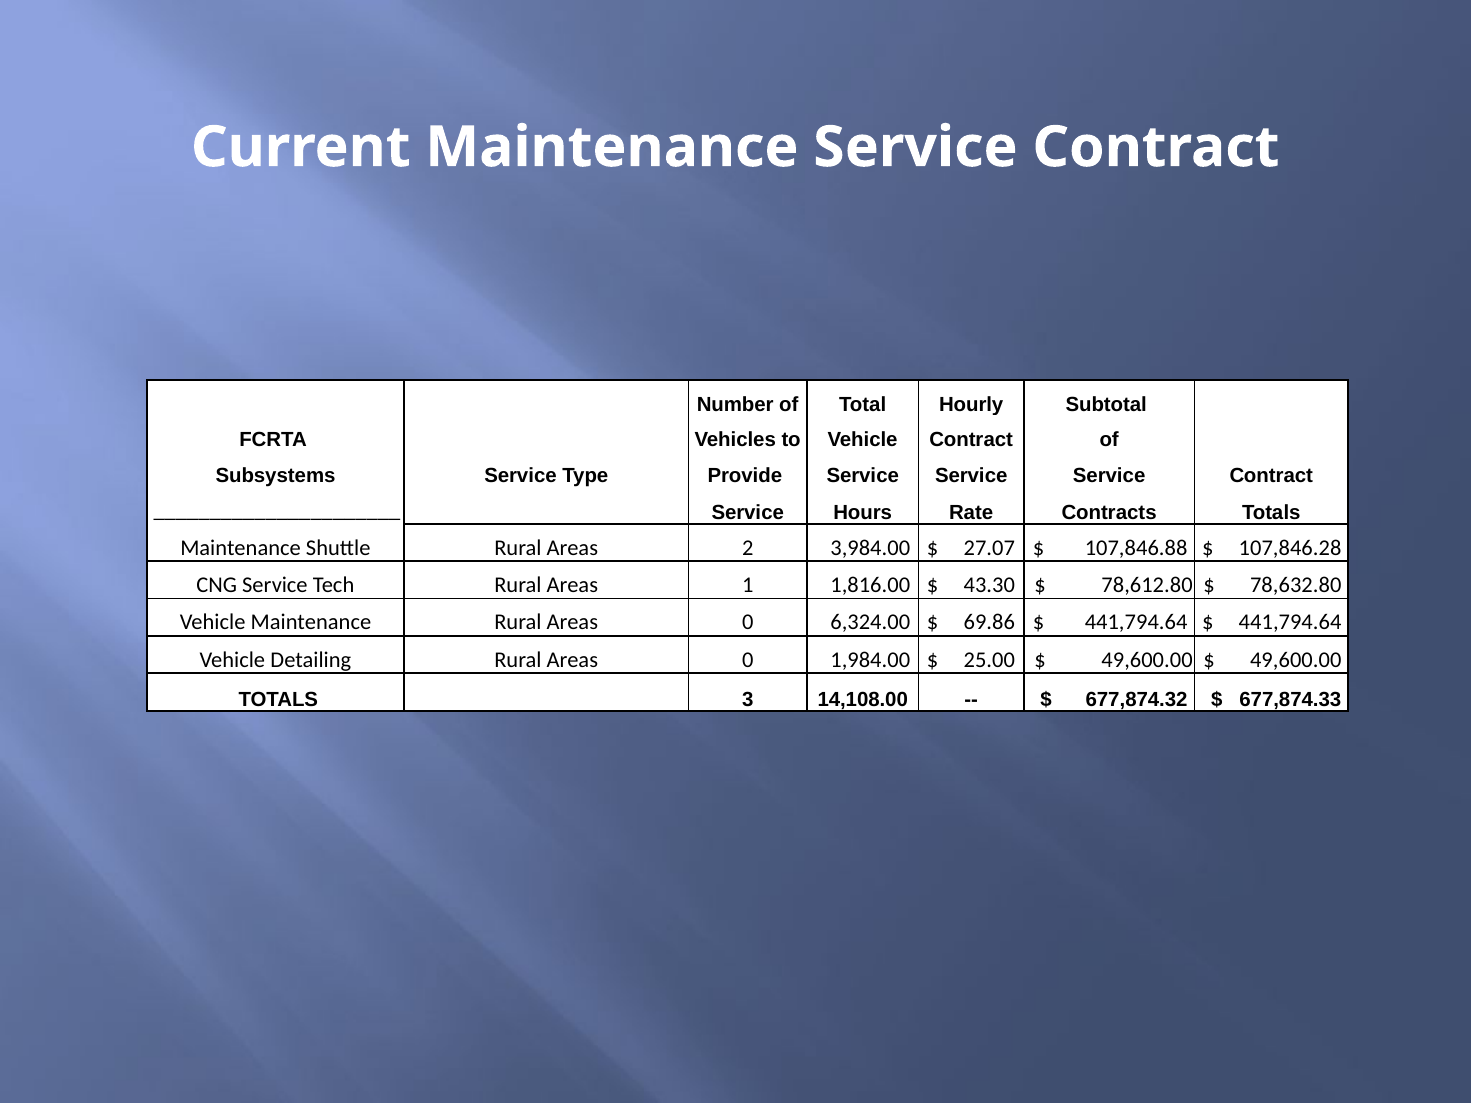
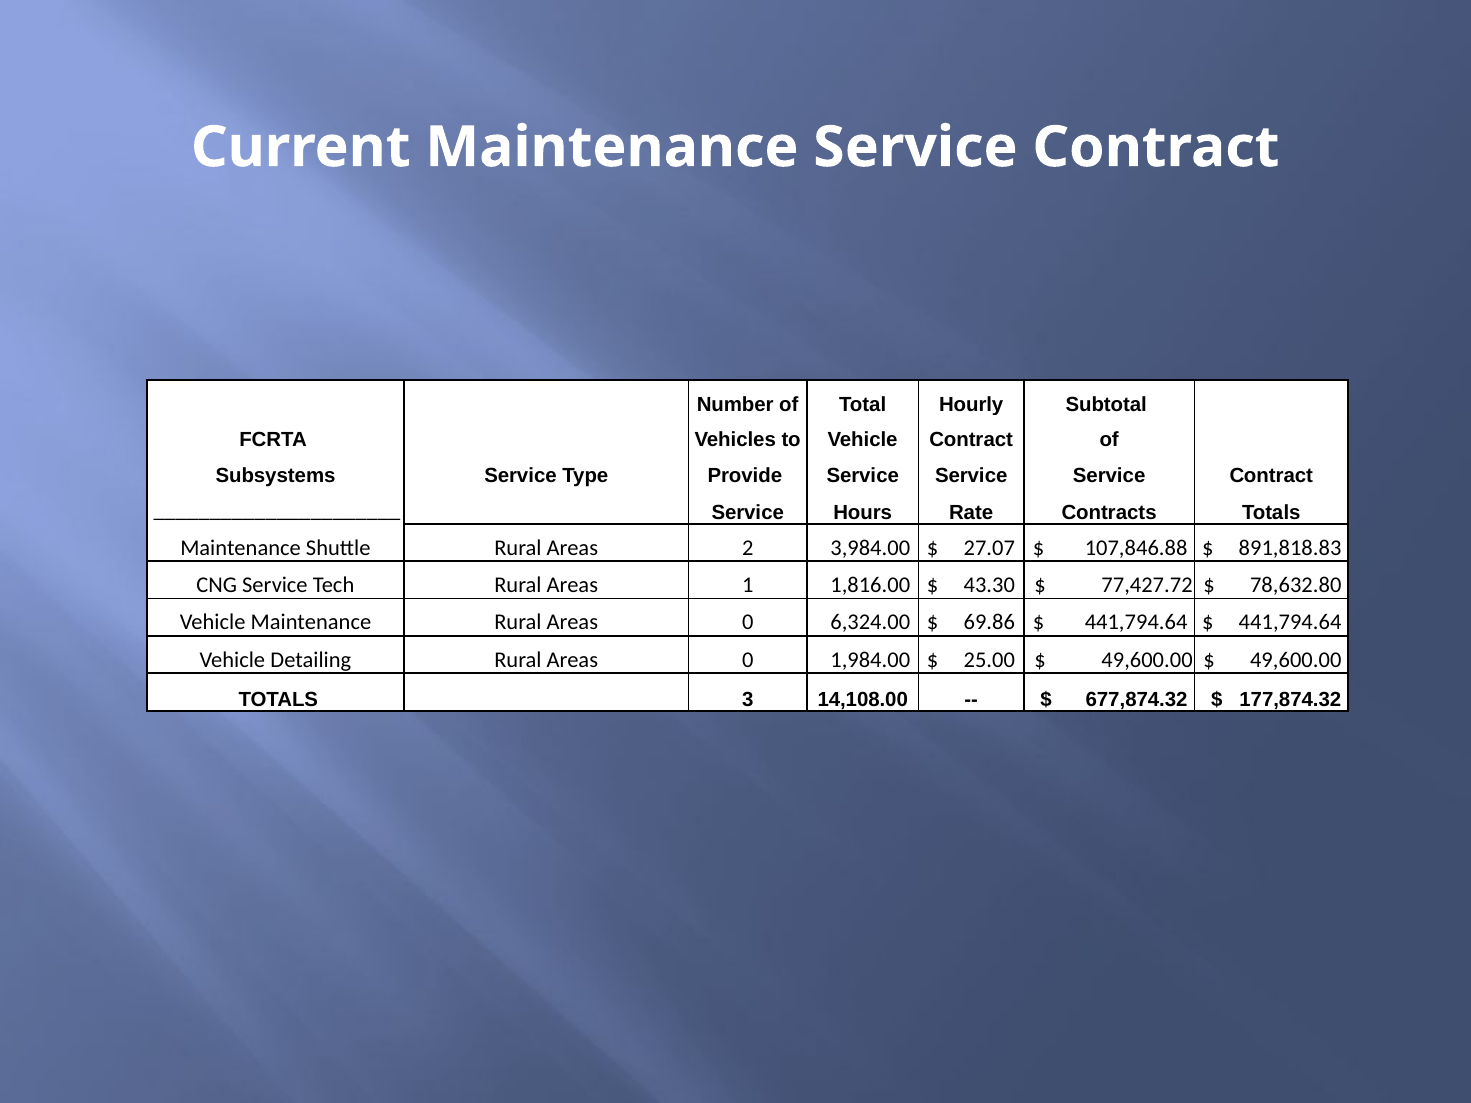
107,846.28: 107,846.28 -> 891,818.83 (1290, 548)
78,612.80: 78,612.80 -> 77,427.72 (1147, 585)
677,874.33: 677,874.33 -> 177,874.32 (1290, 700)
